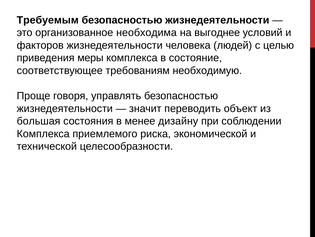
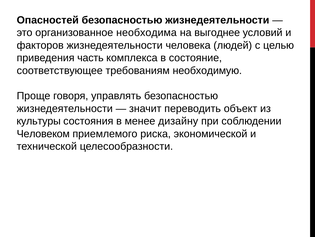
Требуемым: Требуемым -> Опасностей (48, 20)
меры: меры -> часть (90, 58)
большая: большая -> культуры (39, 121)
Комплекса: Комплекса -> Человеком (43, 133)
